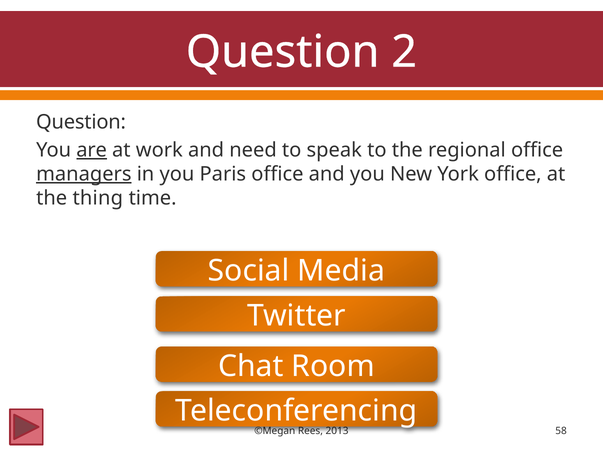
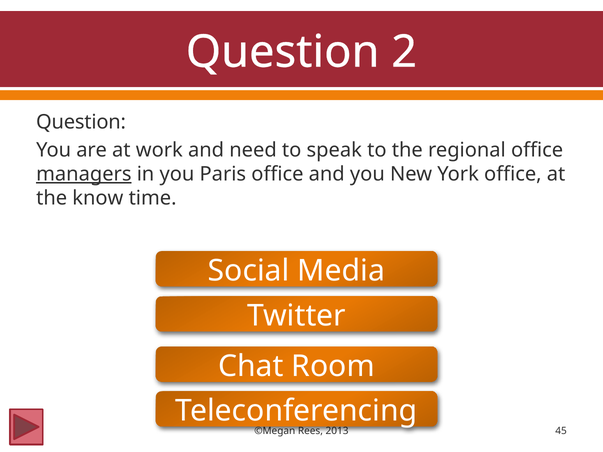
are underline: present -> none (92, 150)
thing: thing -> know (98, 198)
58: 58 -> 45 (561, 431)
